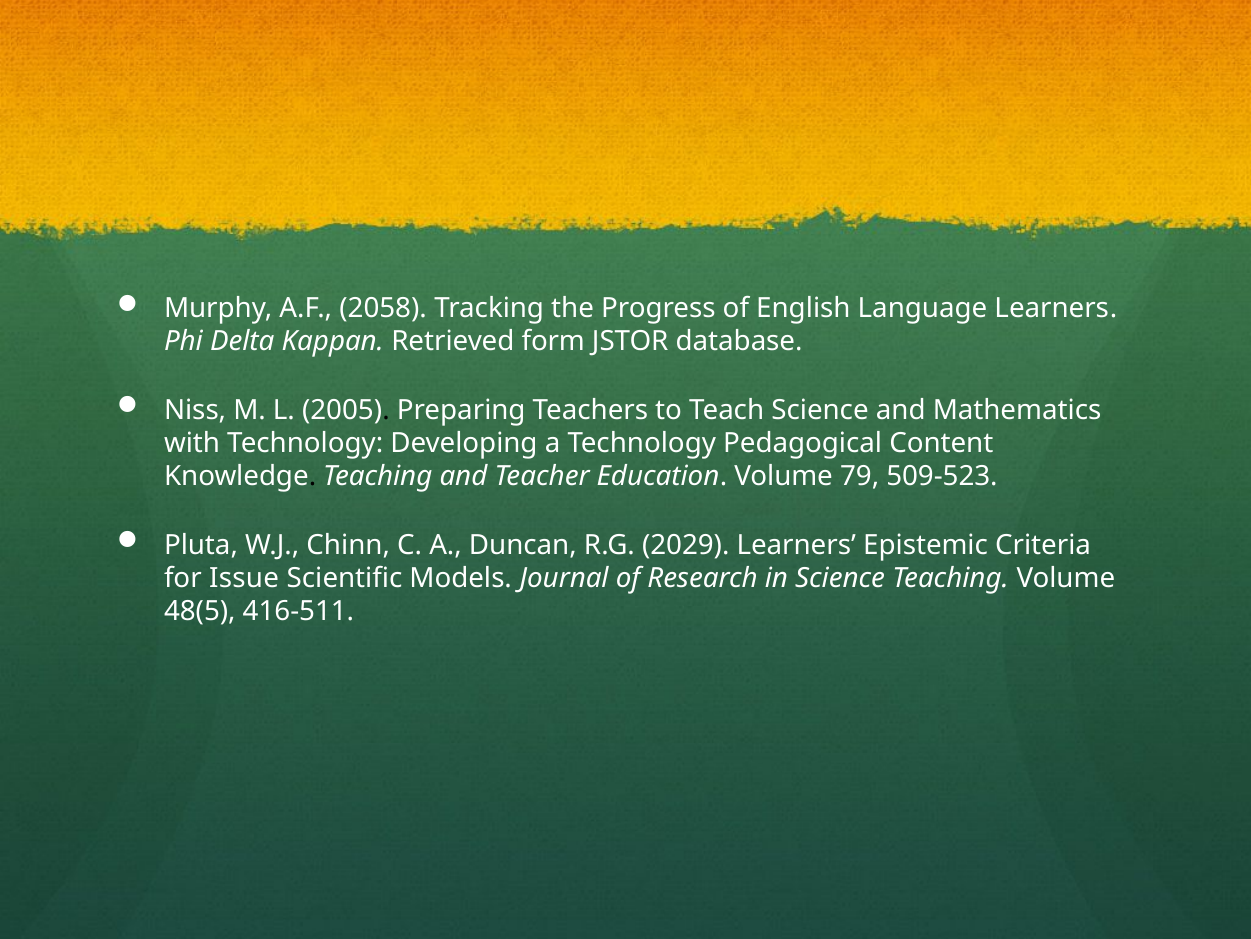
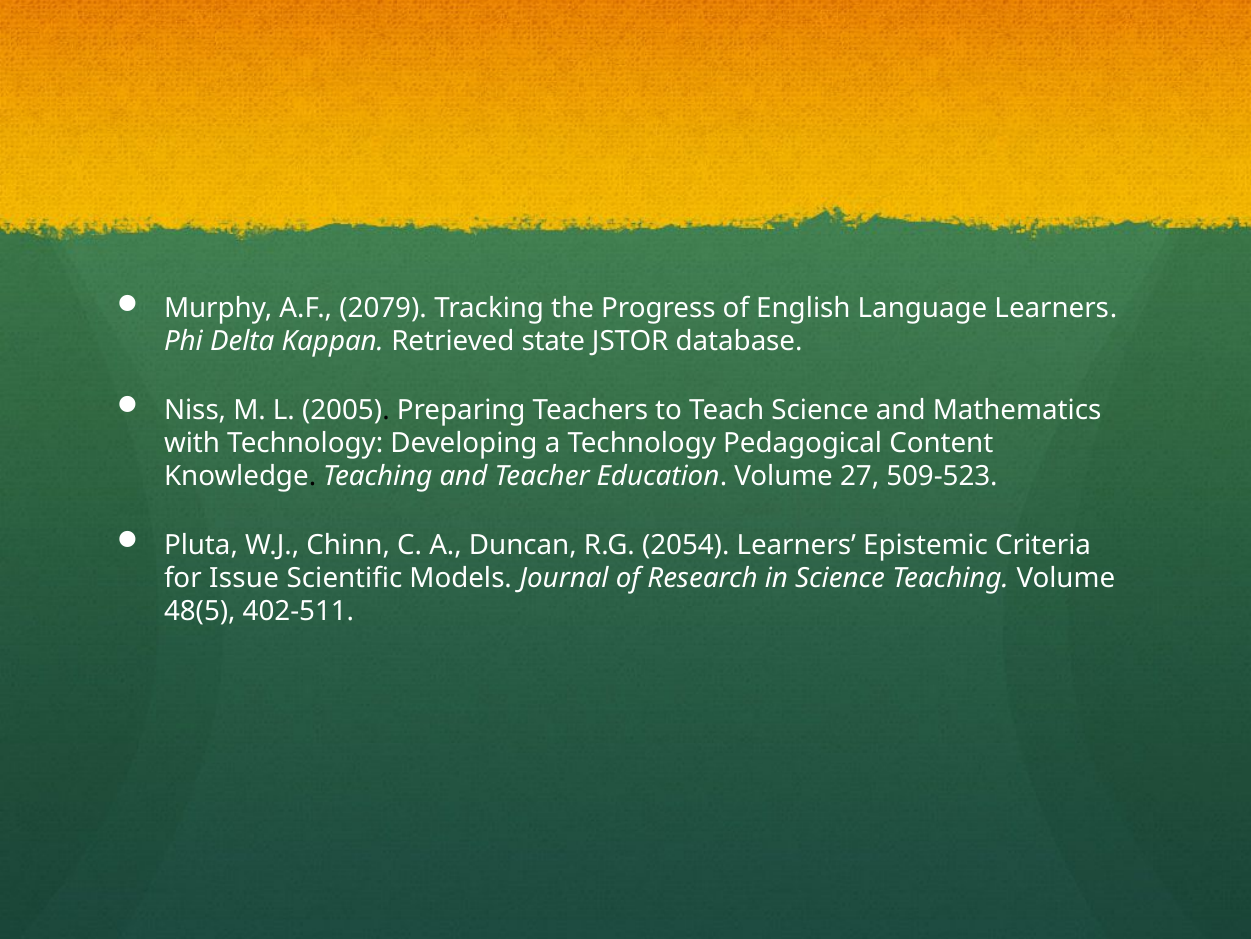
2058: 2058 -> 2079 (383, 308)
form: form -> state (553, 342)
79: 79 -> 27 (860, 476)
2029: 2029 -> 2054 (686, 544)
416-511: 416-511 -> 402-511 (298, 611)
